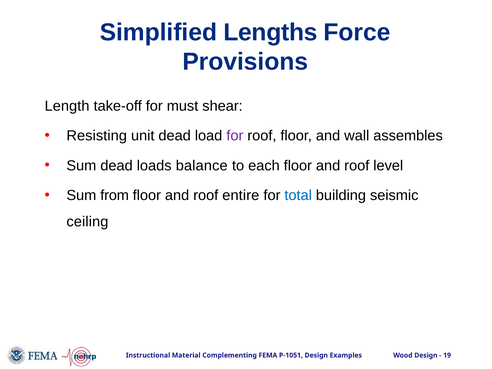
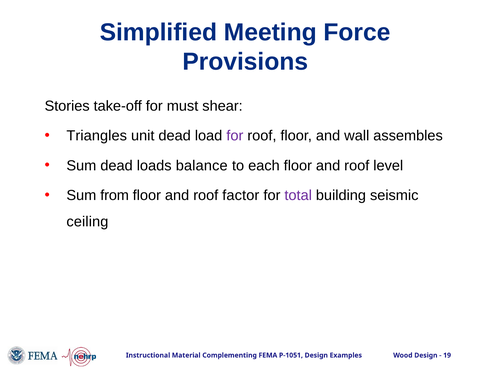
Lengths: Lengths -> Meeting (270, 32)
Length: Length -> Stories (67, 106)
Resisting: Resisting -> Triangles (97, 136)
entire: entire -> factor (241, 195)
total colour: blue -> purple (298, 195)
